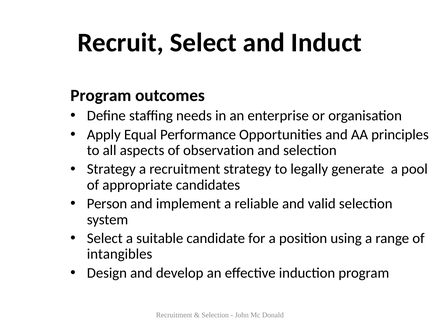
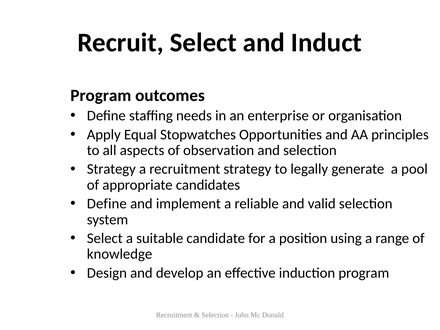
Performance: Performance -> Stopwatches (198, 135)
Person: Person -> Define (107, 204)
intangibles: intangibles -> knowledge (120, 254)
